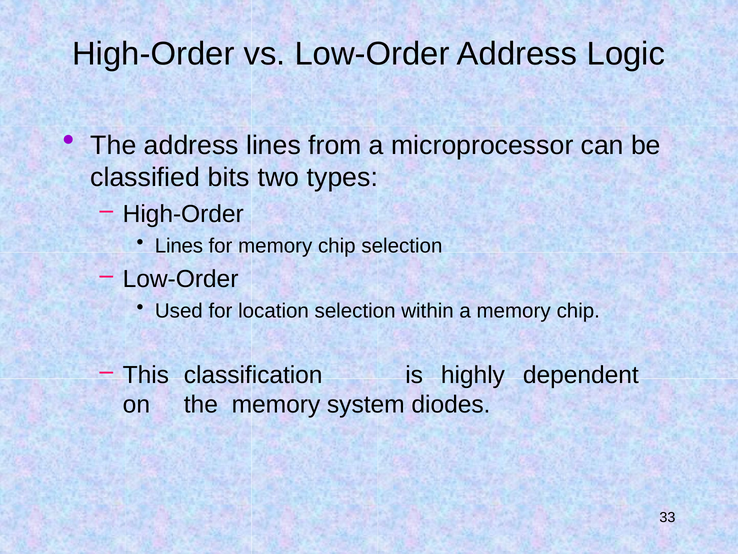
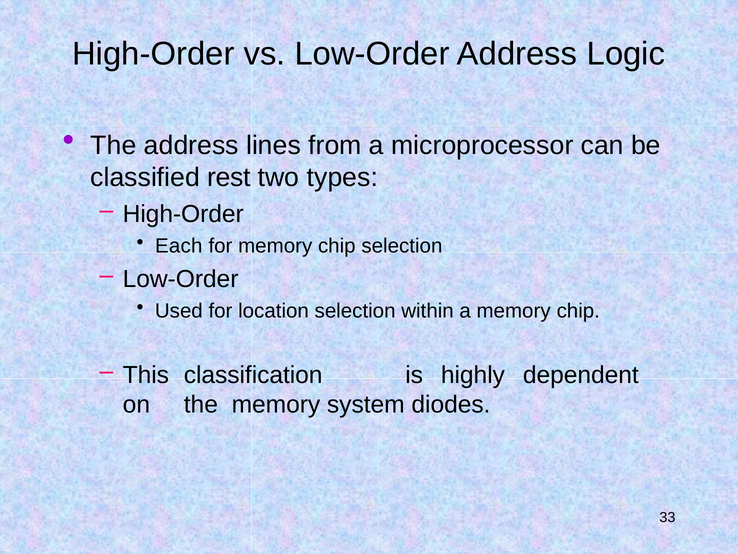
bits: bits -> rest (229, 177)
Lines: Lines -> Each (179, 246)
